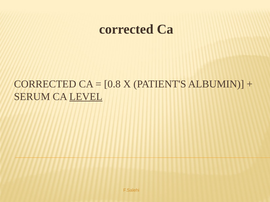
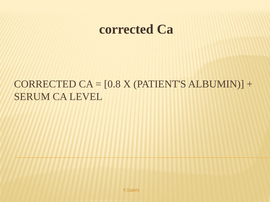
LEVEL underline: present -> none (86, 97)
